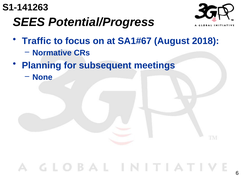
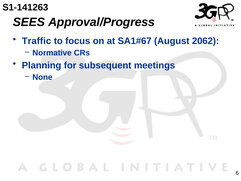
Potential/Progress: Potential/Progress -> Approval/Progress (102, 22)
2018: 2018 -> 2062 (206, 41)
